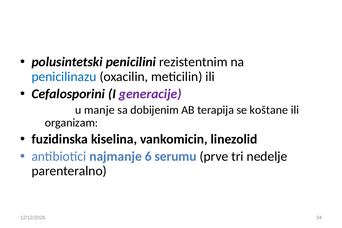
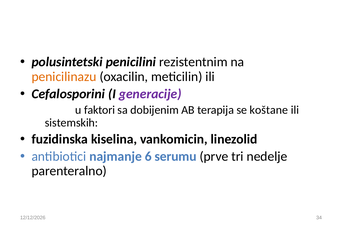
penicilinazu colour: blue -> orange (64, 77)
manje: manje -> faktori (100, 110)
organizam: organizam -> sistemskih (71, 123)
